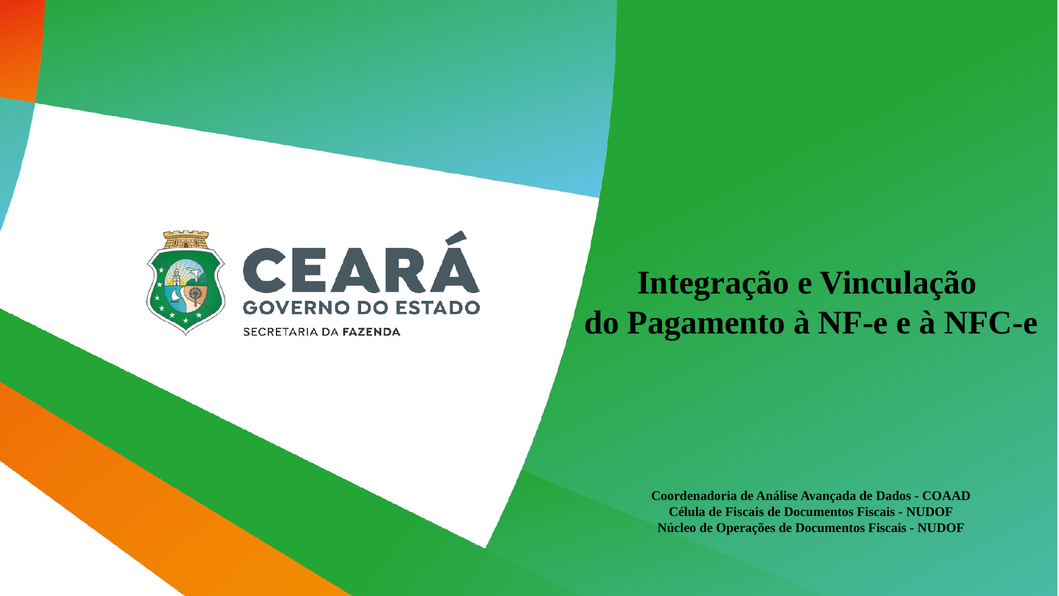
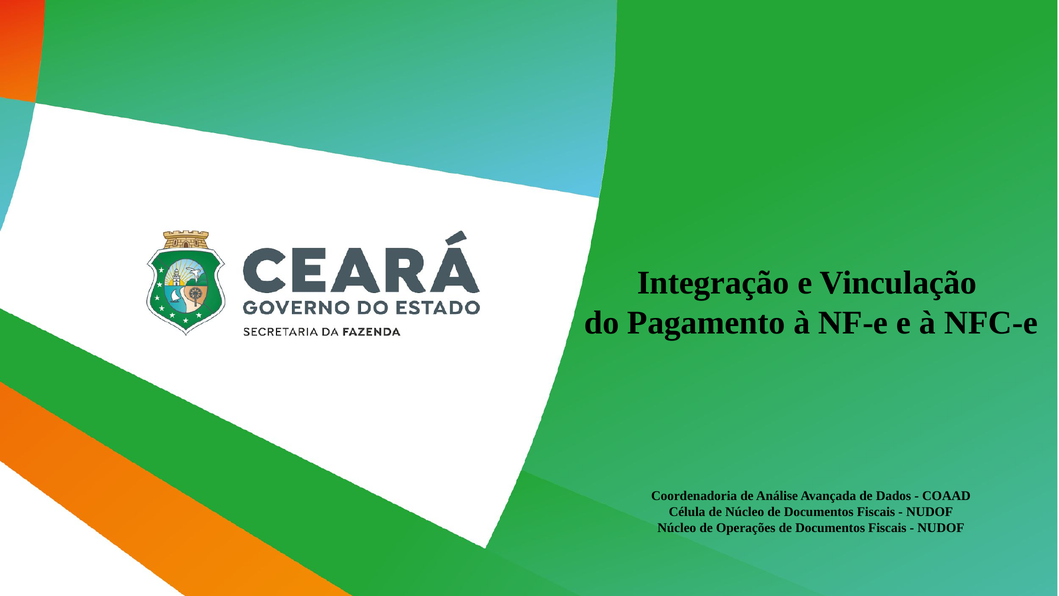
de Fiscais: Fiscais -> Núcleo (745, 512)
